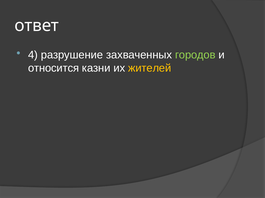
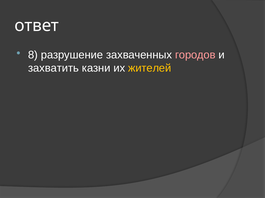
4: 4 -> 8 (33, 55)
городов colour: light green -> pink (195, 55)
относится: относится -> захватить (53, 68)
